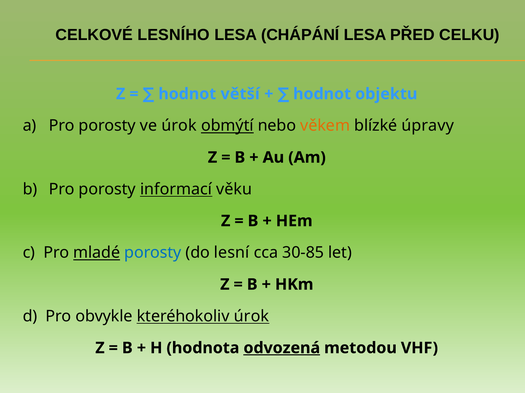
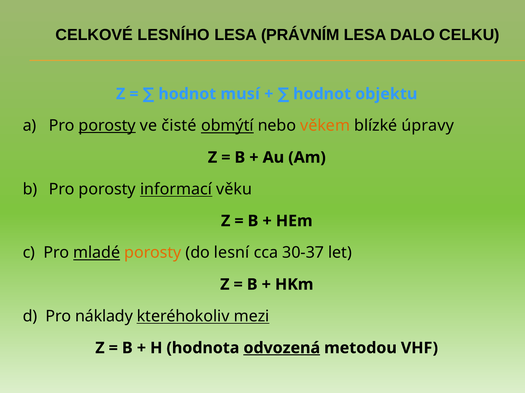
CHÁPÁNÍ: CHÁPÁNÍ -> PRÁVNÍM (300, 35)
PŘED: PŘED -> DALO (413, 35)
větší: větší -> musí (240, 94)
porosty underline: none -> present (107, 126)
ve úrok: úrok -> čisté (179, 126)
porosty colour: blue -> orange (153, 253)
30-85: 30-85 -> 30-37 (303, 253)
obvykle: obvykle -> náklady (104, 317)
kteréhokoliv úrok: úrok -> mezi (252, 317)
